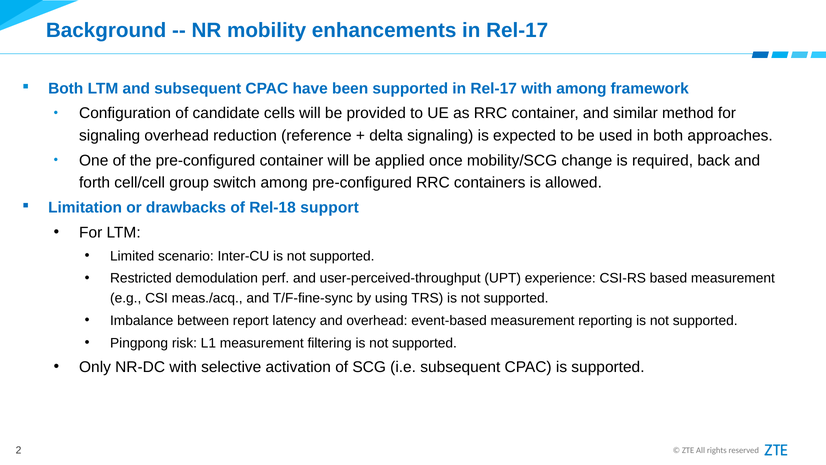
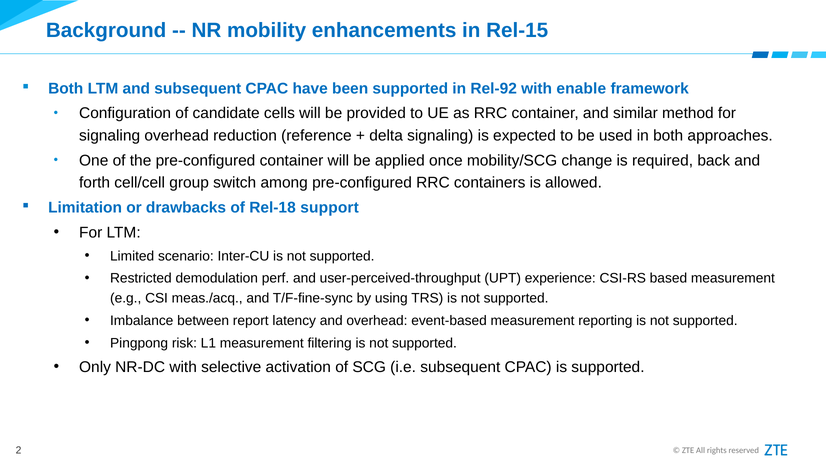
enhancements in Rel-17: Rel-17 -> Rel-15 (517, 30)
supported in Rel-17: Rel-17 -> Rel-92 (494, 88)
with among: among -> enable (581, 88)
